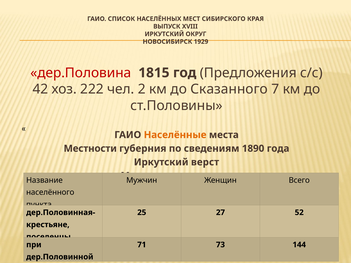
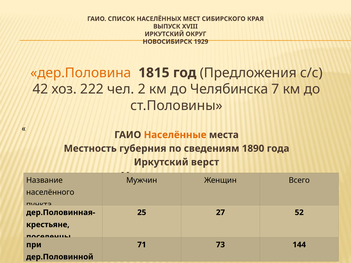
дер.Половина colour: red -> orange (81, 73)
Сказанного: Сказанного -> Челябинска (229, 89)
Местности: Местности -> Местность (90, 149)
